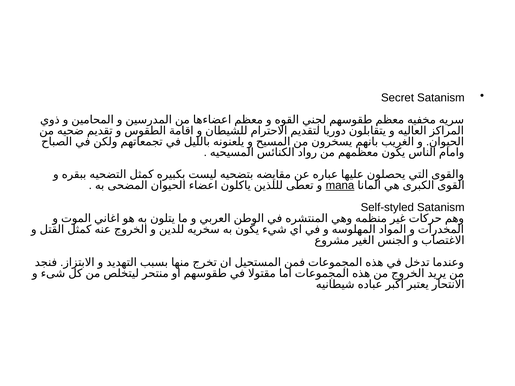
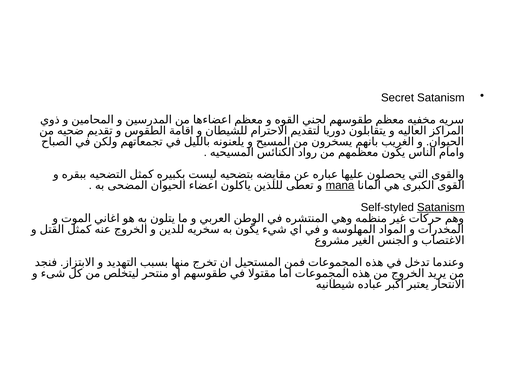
Satanism underline: none -> present (441, 208)
